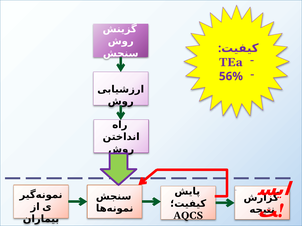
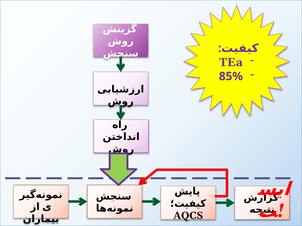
56%: 56% -> 85% (231, 77)
